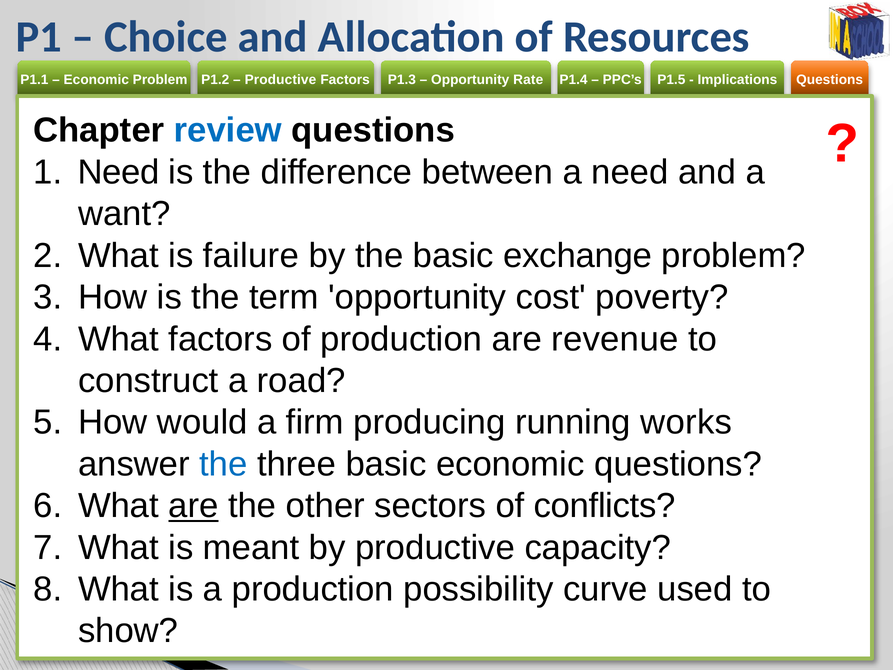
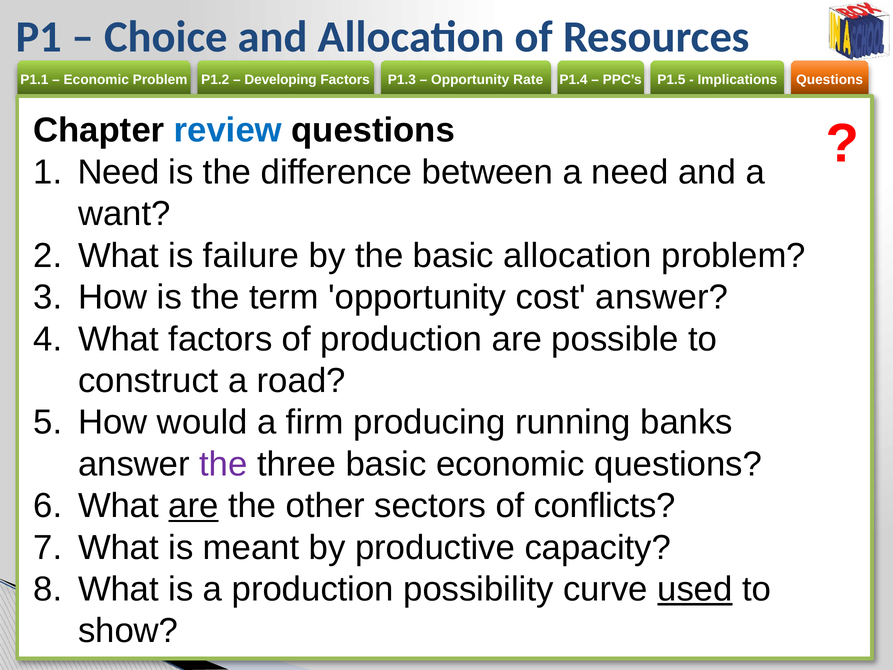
Productive: Productive -> Developing (281, 80)
basic exchange: exchange -> allocation (577, 256)
cost poverty: poverty -> answer (662, 297)
revenue: revenue -> possible (615, 339)
works: works -> banks (687, 422)
the colour: blue -> purple (223, 464)
used underline: none -> present (695, 589)
